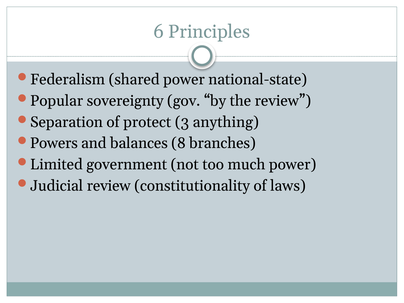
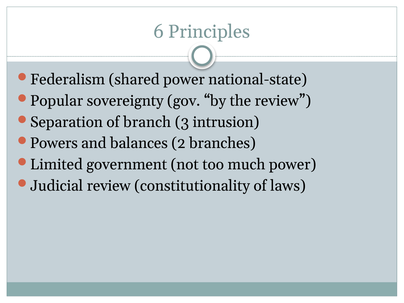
protect: protect -> branch (147, 122)
anything: anything -> intrusion (226, 122)
8: 8 -> 2 (179, 143)
